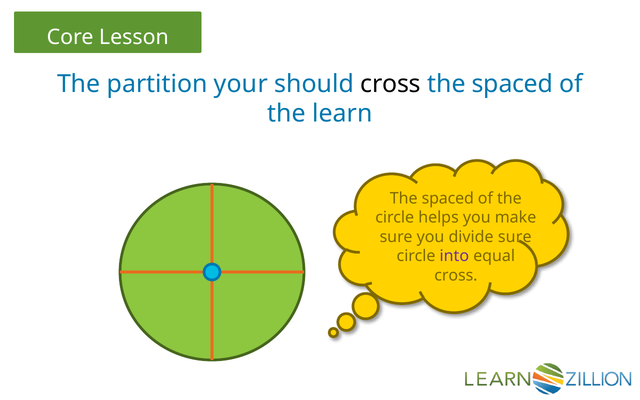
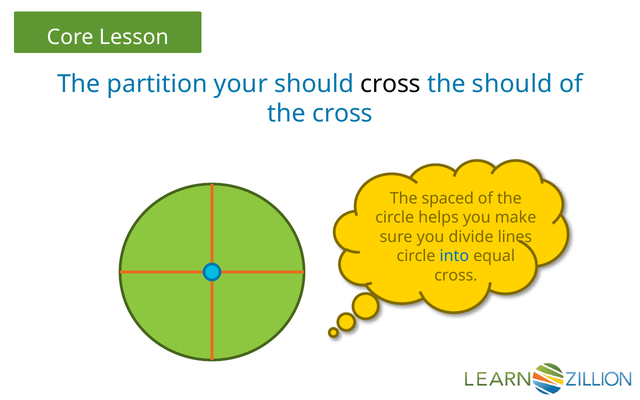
spaced: spaced -> should (512, 84)
the learn: learn -> cross (343, 114)
divide sure: sure -> lines (515, 237)
into colour: purple -> blue (454, 256)
